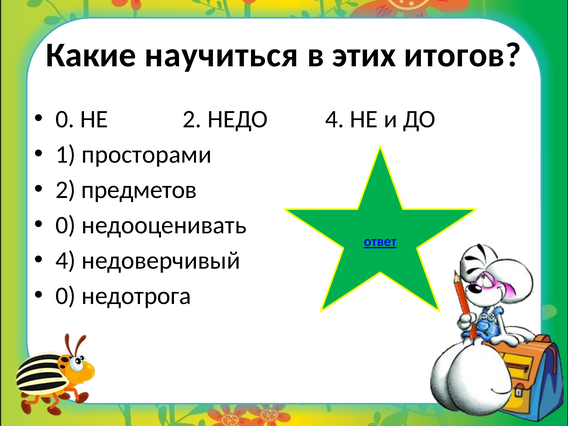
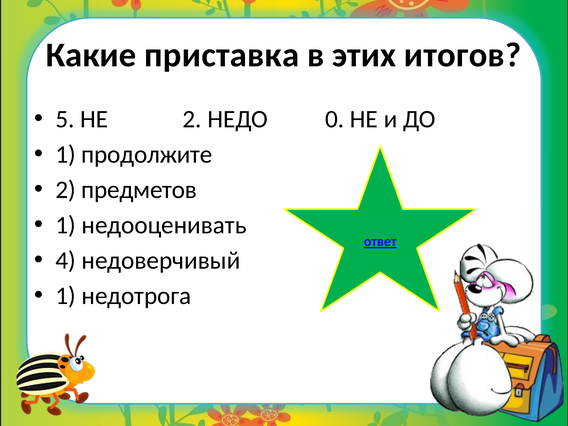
научиться: научиться -> приставка (222, 55)
0: 0 -> 5 (65, 119)
НЕДО 4: 4 -> 0 (335, 119)
просторами: просторами -> продолжите (147, 155)
0: 0 -> 1 (66, 225)
0: 0 -> 1 (66, 296)
